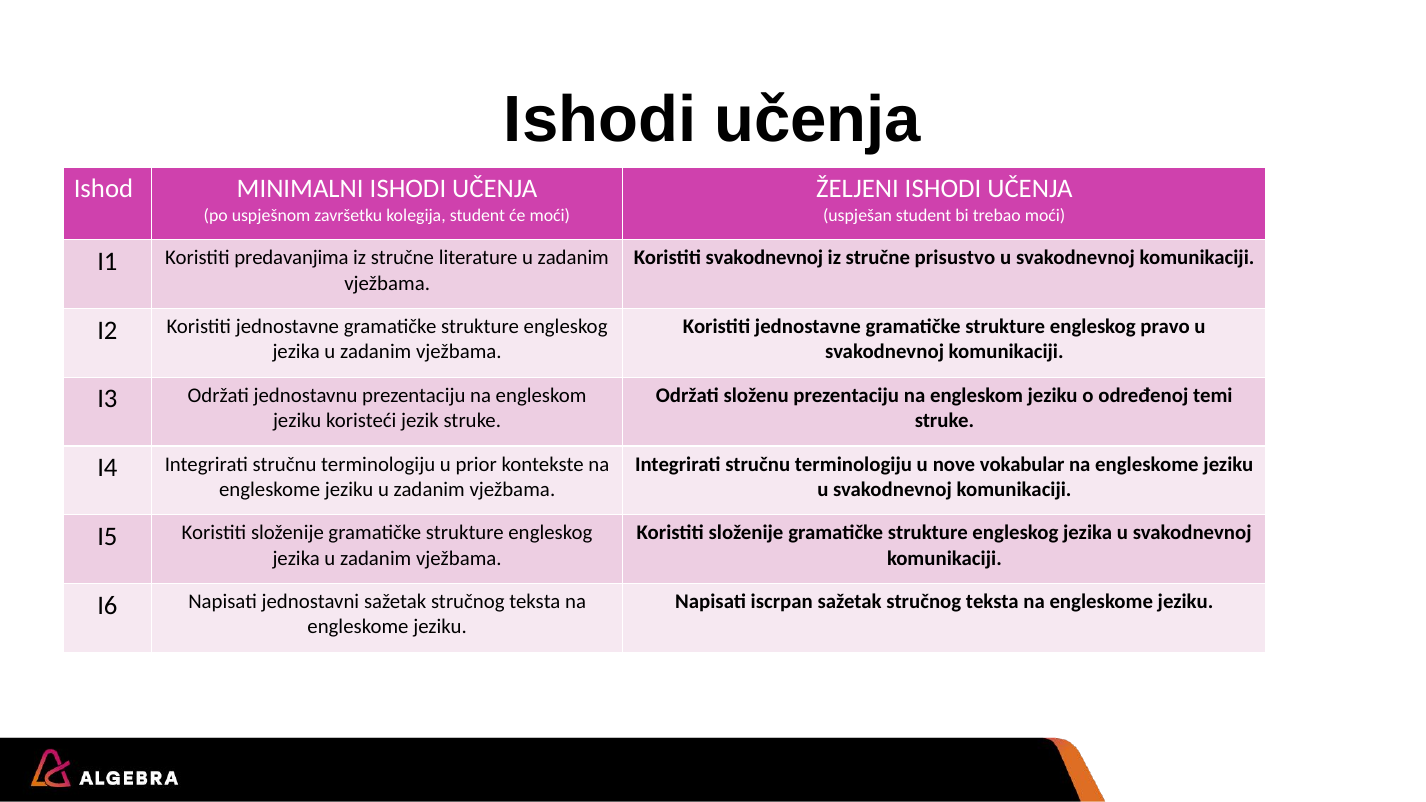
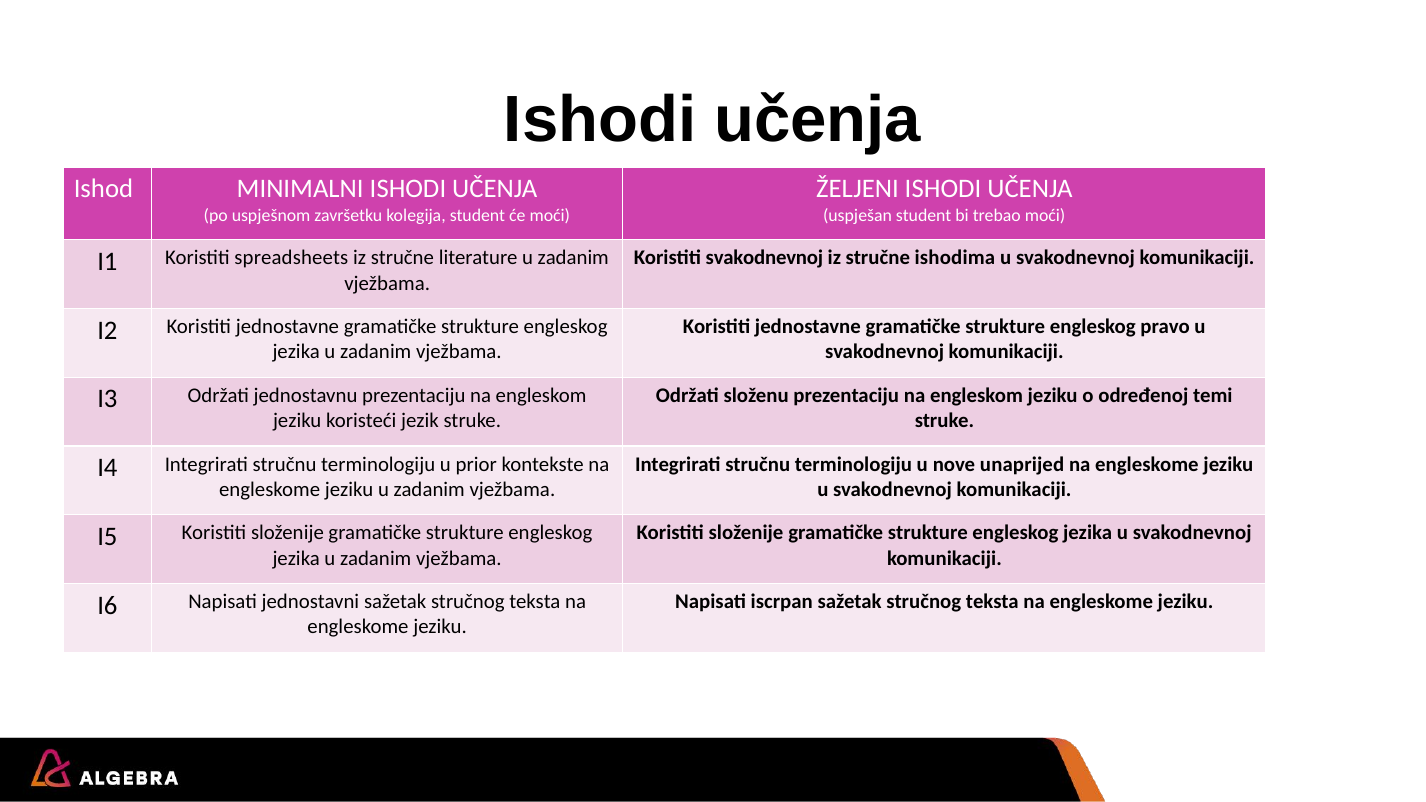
prisustvo: prisustvo -> ishodima (955, 258)
predavanjima: predavanjima -> spreadsheets (291, 258)
vokabular: vokabular -> unaprijed (1022, 464)
